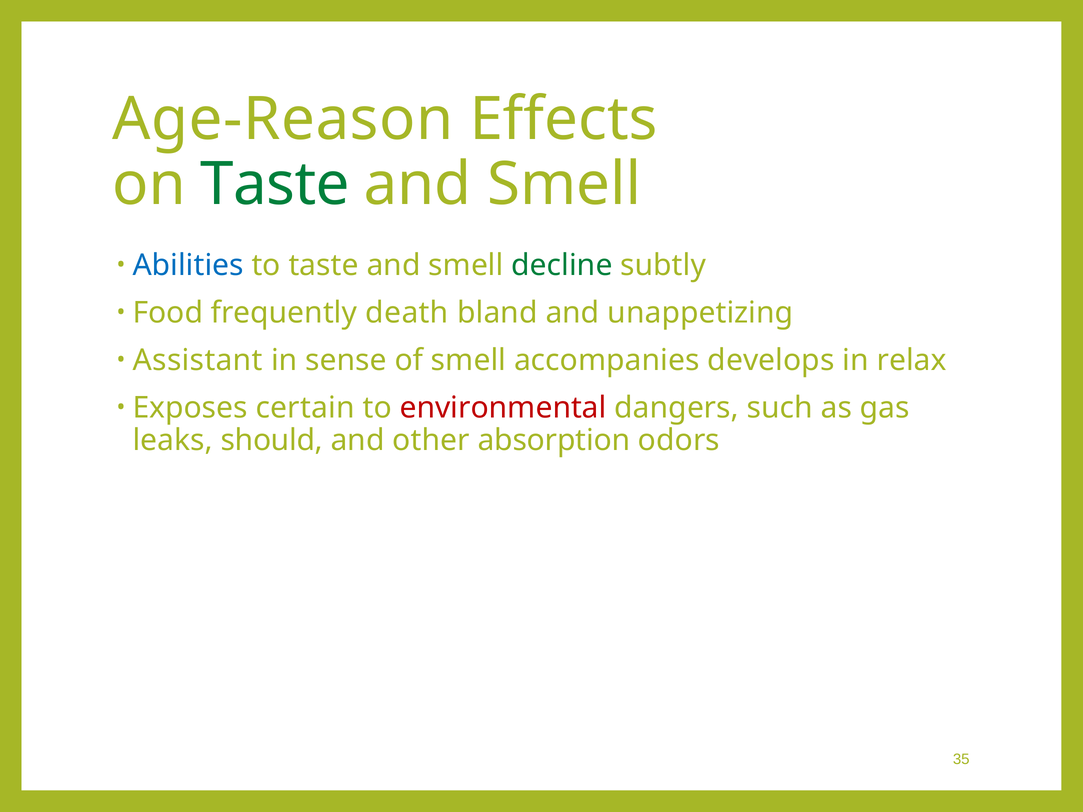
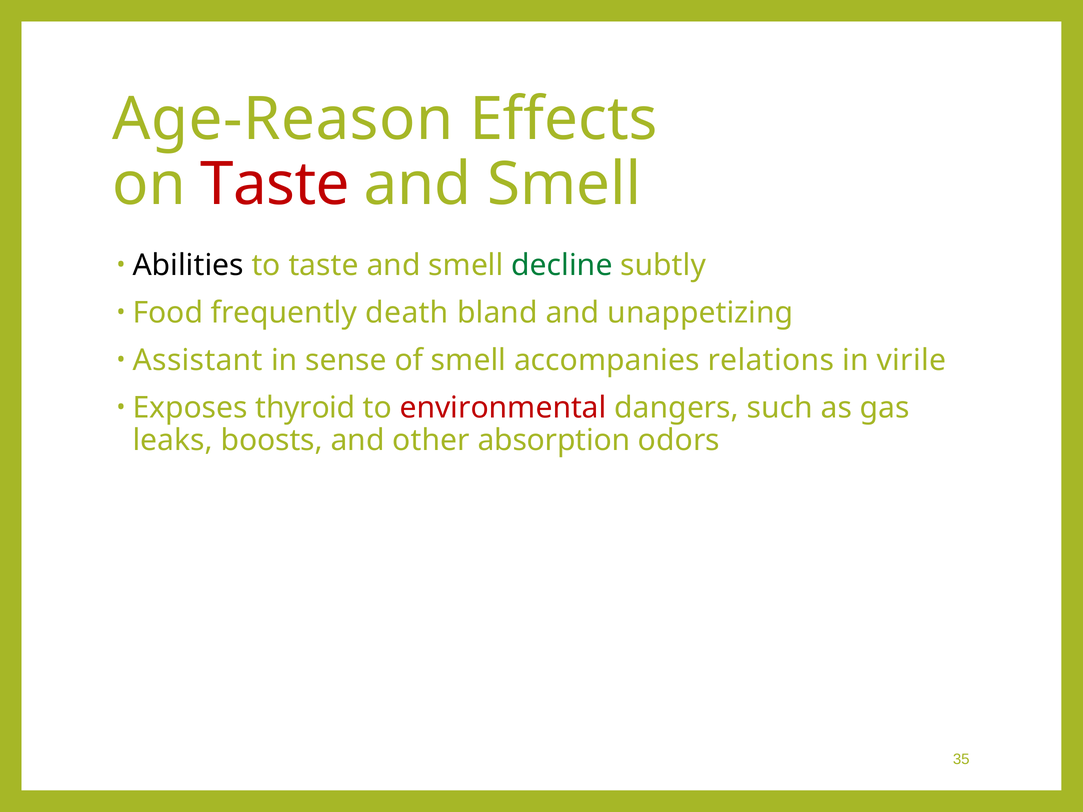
Taste colour: green -> red (275, 185)
Abilities colour: blue -> black (188, 265)
develops: develops -> relations (771, 360)
relax: relax -> virile (912, 360)
certain: certain -> thyroid (305, 408)
should: should -> boosts (272, 440)
